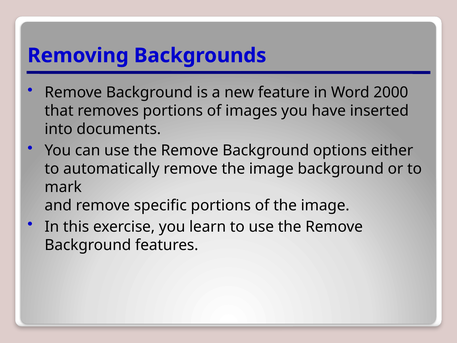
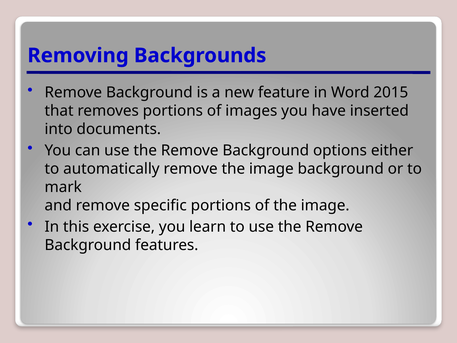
2000: 2000 -> 2015 (391, 92)
